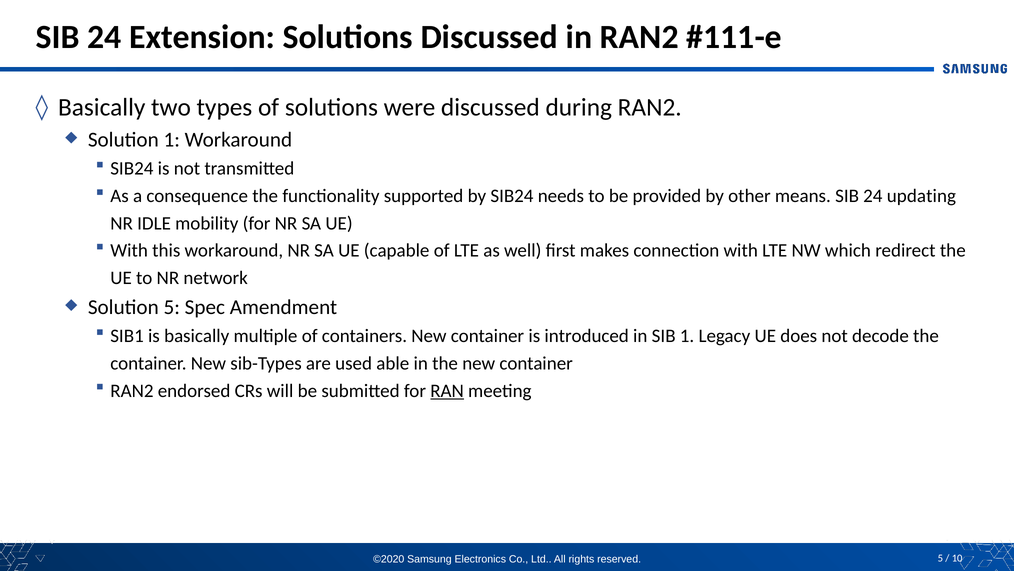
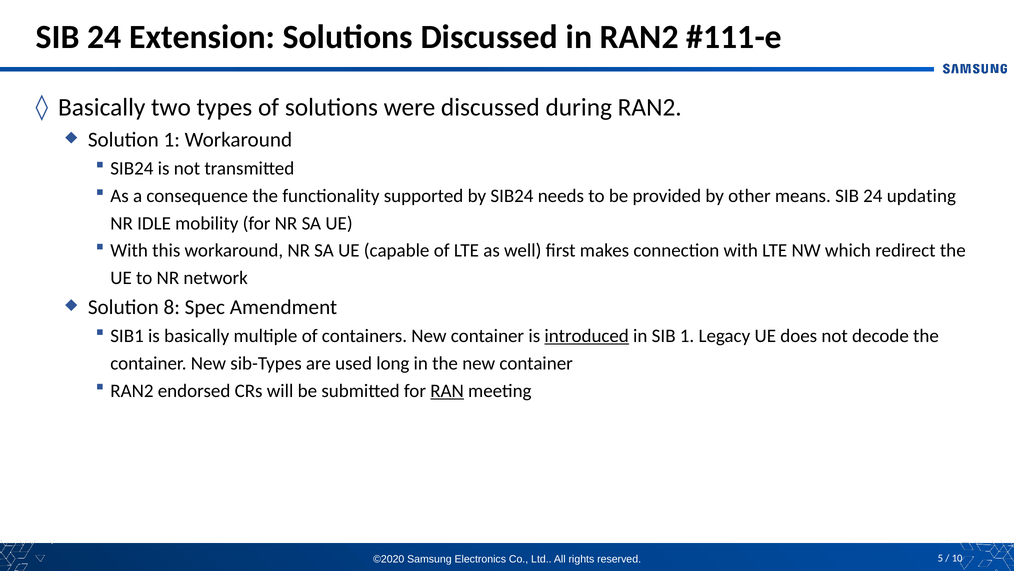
Solution 5: 5 -> 8 (172, 307)
introduced underline: none -> present (587, 336)
able: able -> long (393, 363)
